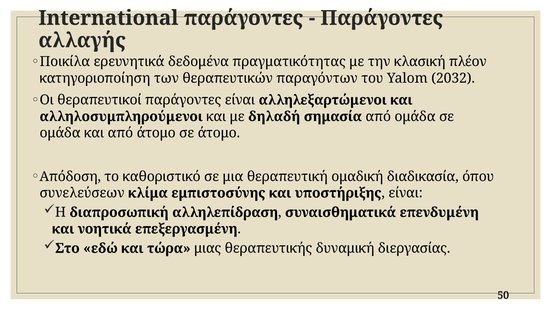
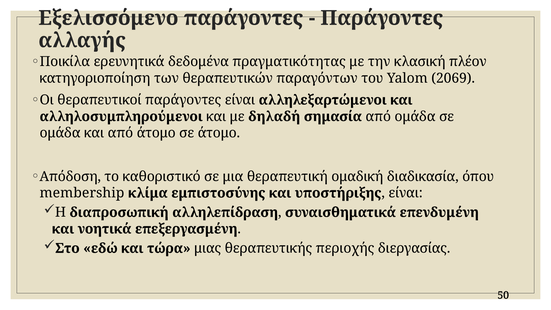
International: International -> Εξελισσόμενο (108, 18)
2032: 2032 -> 2069 (453, 78)
συνελεύσεων: συνελεύσεων -> membership (82, 193)
δυναμική: δυναμική -> περιοχής (345, 248)
